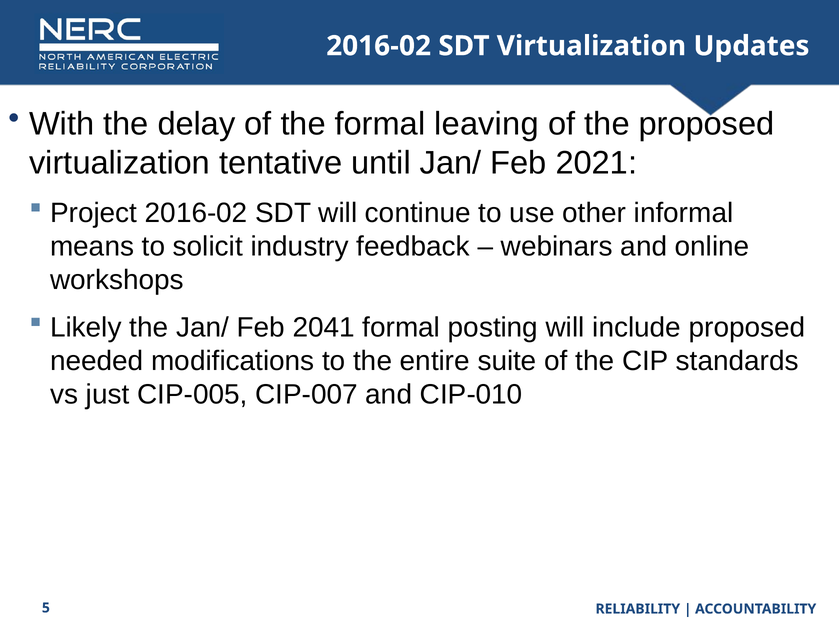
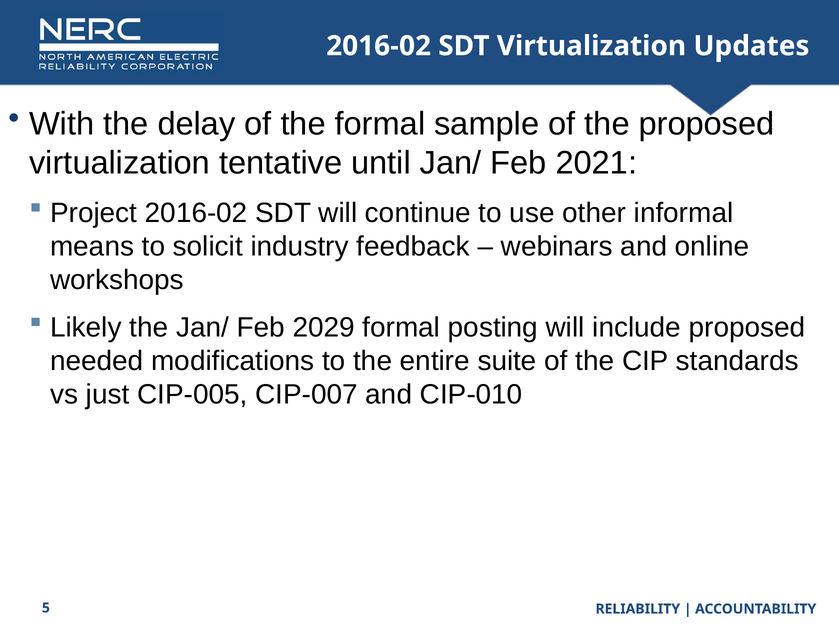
leaving: leaving -> sample (487, 124)
2041: 2041 -> 2029 (324, 328)
